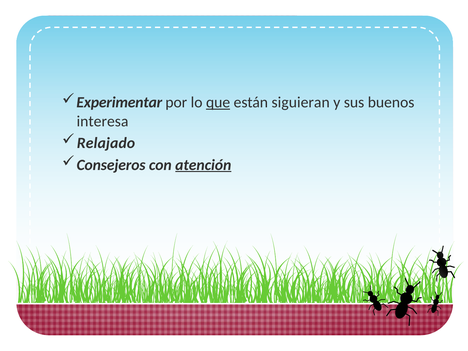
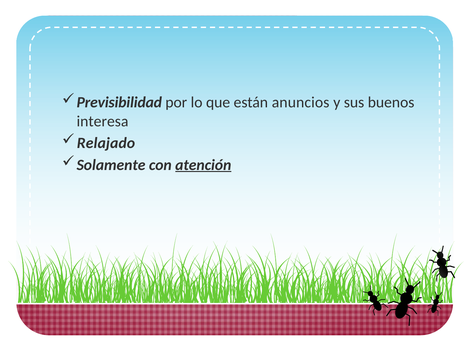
Experimentar: Experimentar -> Previsibilidad (119, 102)
que underline: present -> none (218, 102)
siguieran: siguieran -> anuncios (301, 102)
Consejeros: Consejeros -> Solamente (111, 165)
